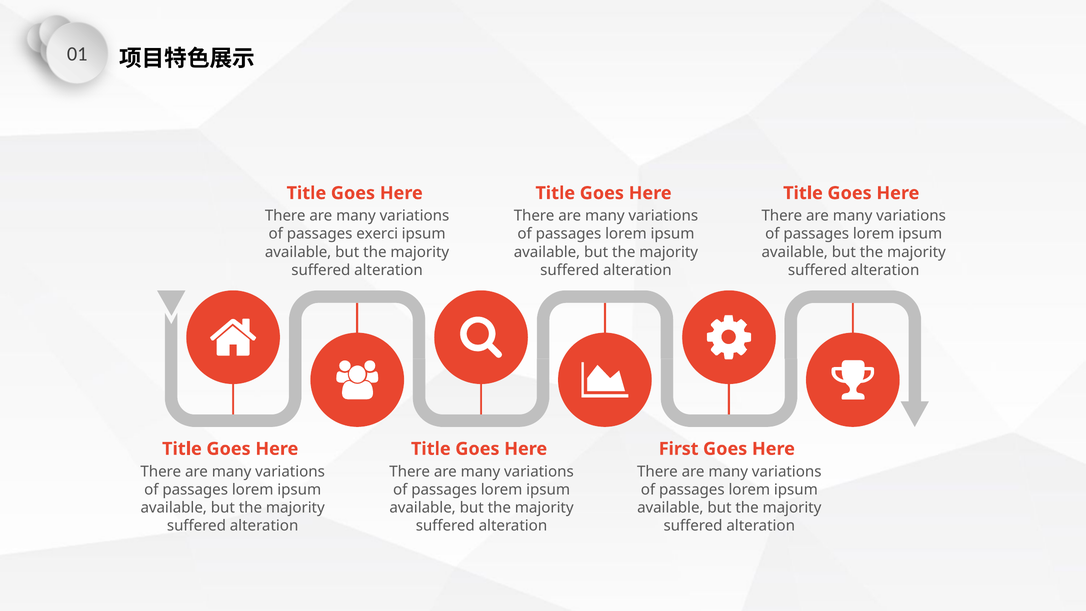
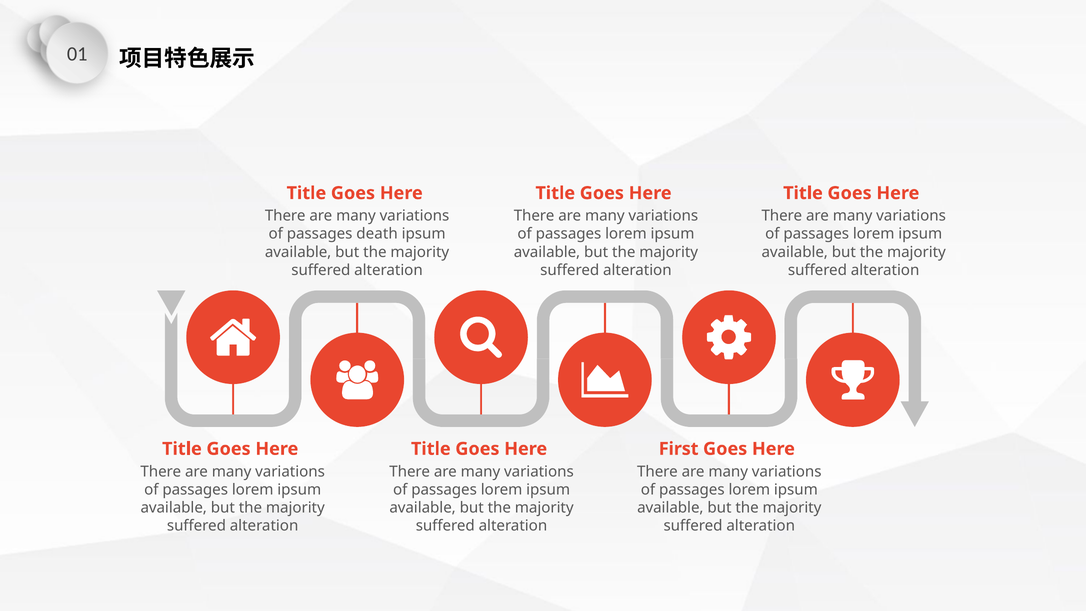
exerci: exerci -> death (377, 234)
